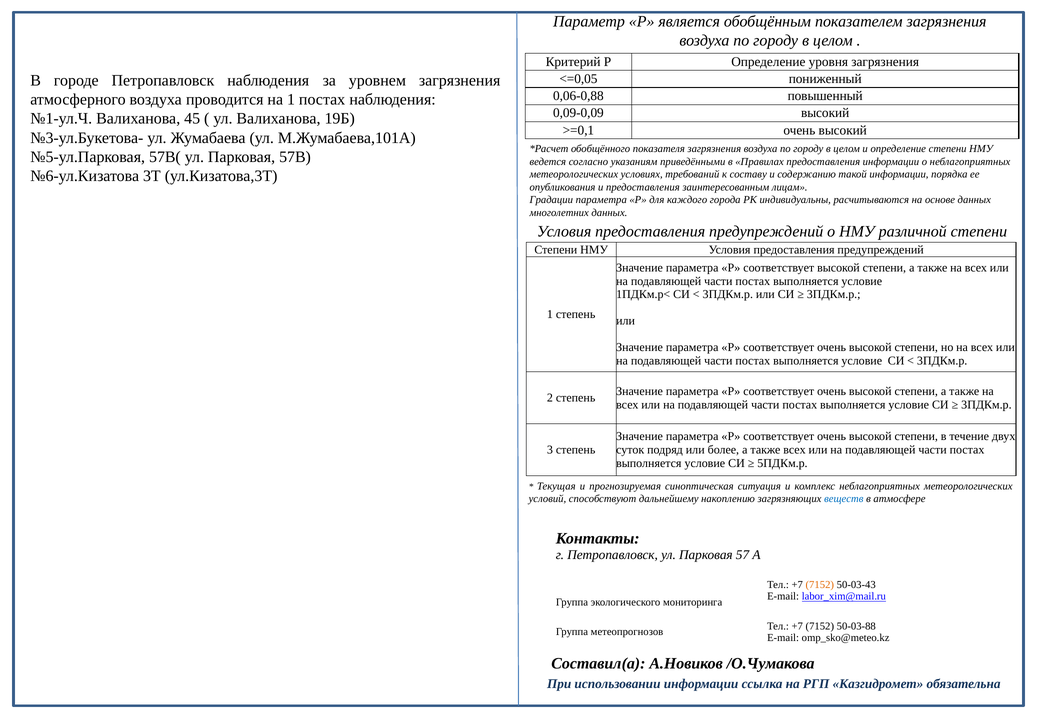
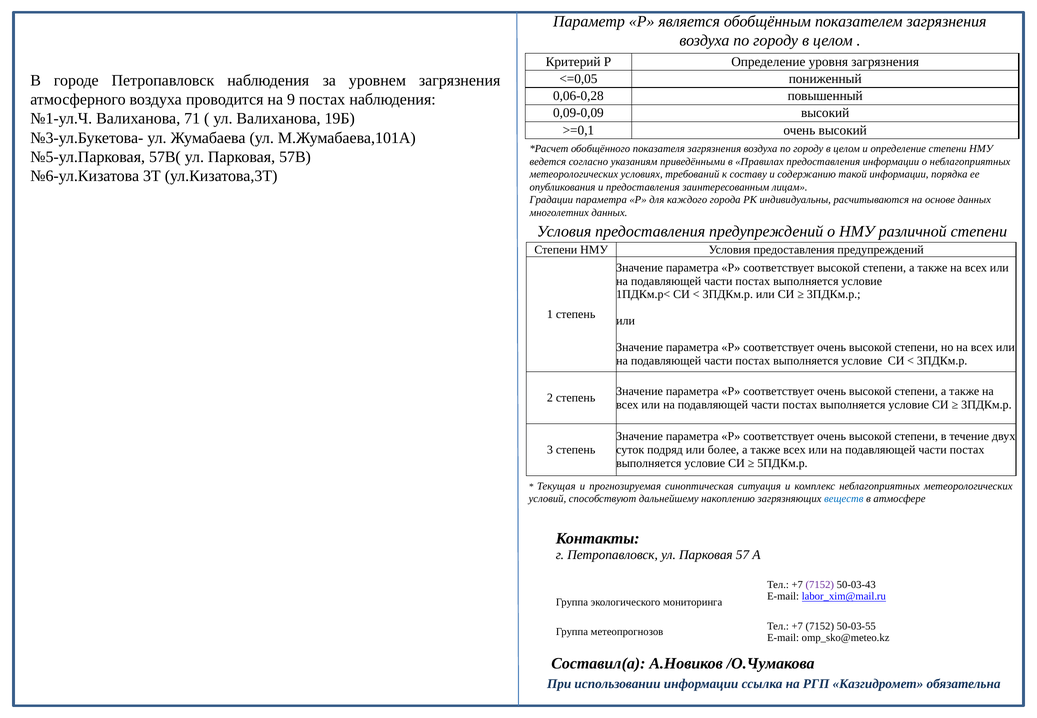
0,06-0,88: 0,06-0,88 -> 0,06-0,28 (578, 96)
на 1: 1 -> 9 (291, 99)
45: 45 -> 71 (192, 119)
7152 colour: orange -> purple (820, 584)
50-03-88: 50-03-88 -> 50-03-55 (856, 626)
